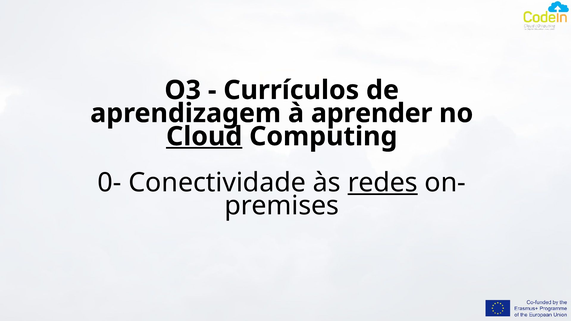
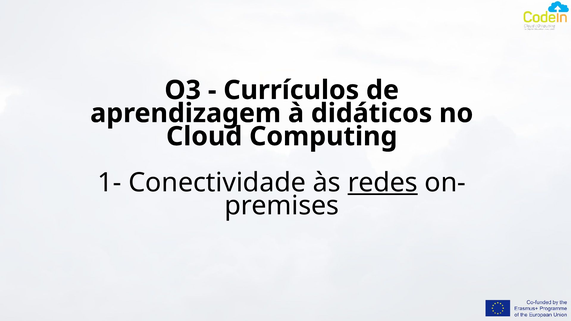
aprender: aprender -> didáticos (372, 113)
Cloud underline: present -> none (204, 137)
0-: 0- -> 1- (109, 183)
